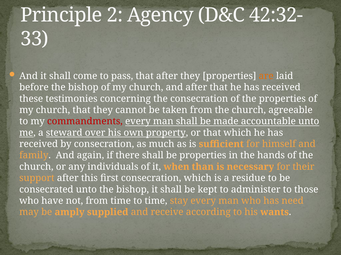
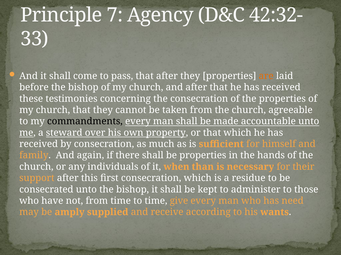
2: 2 -> 7 (115, 15)
commandments colour: red -> black (85, 122)
stay: stay -> give (179, 201)
